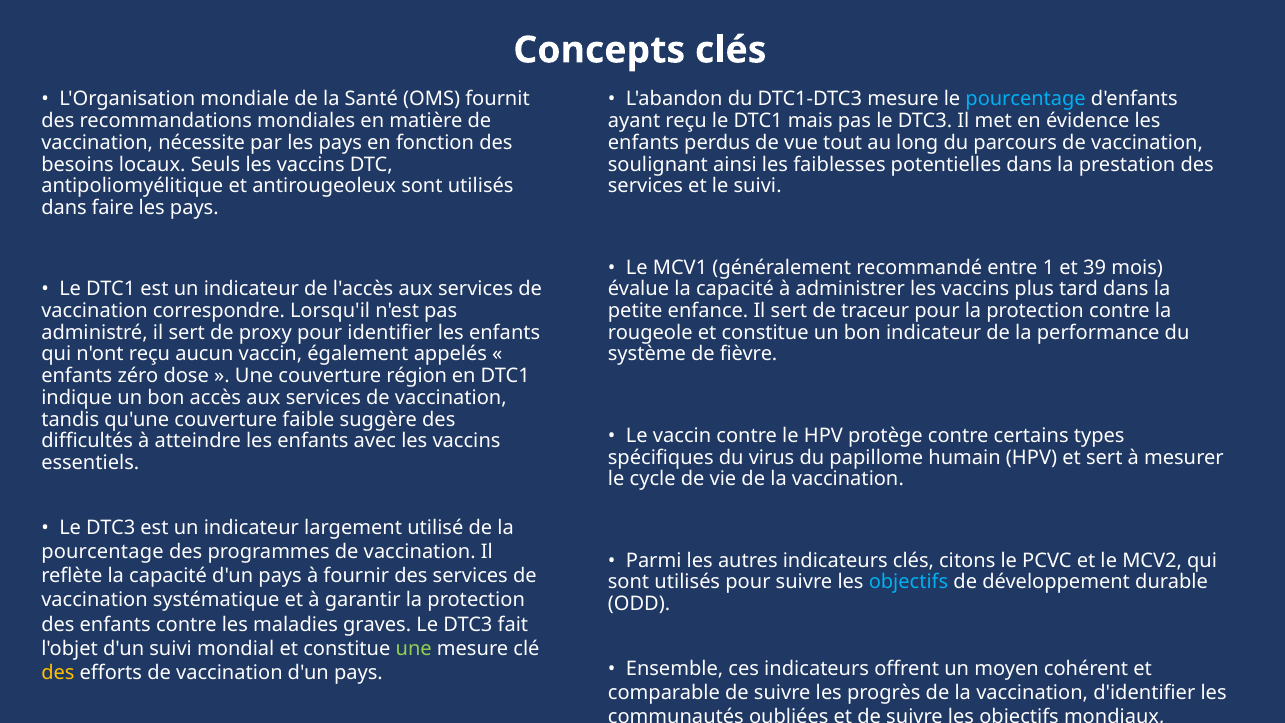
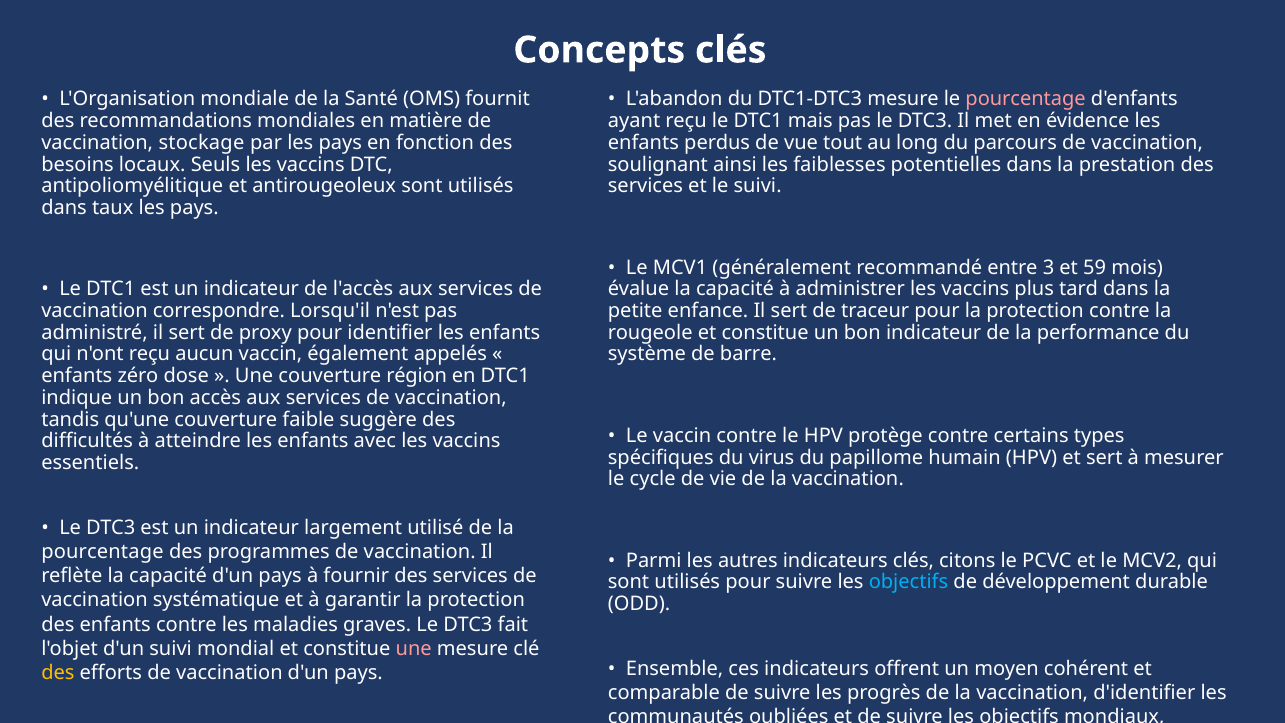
pourcentage colour: light blue -> pink (1026, 99)
nécessite: nécessite -> stockage (201, 143)
faire: faire -> taux (113, 208)
1: 1 -> 3 (1048, 267)
39: 39 -> 59 (1095, 267)
fièvre: fièvre -> barre (748, 354)
une colour: light green -> pink (414, 648)
